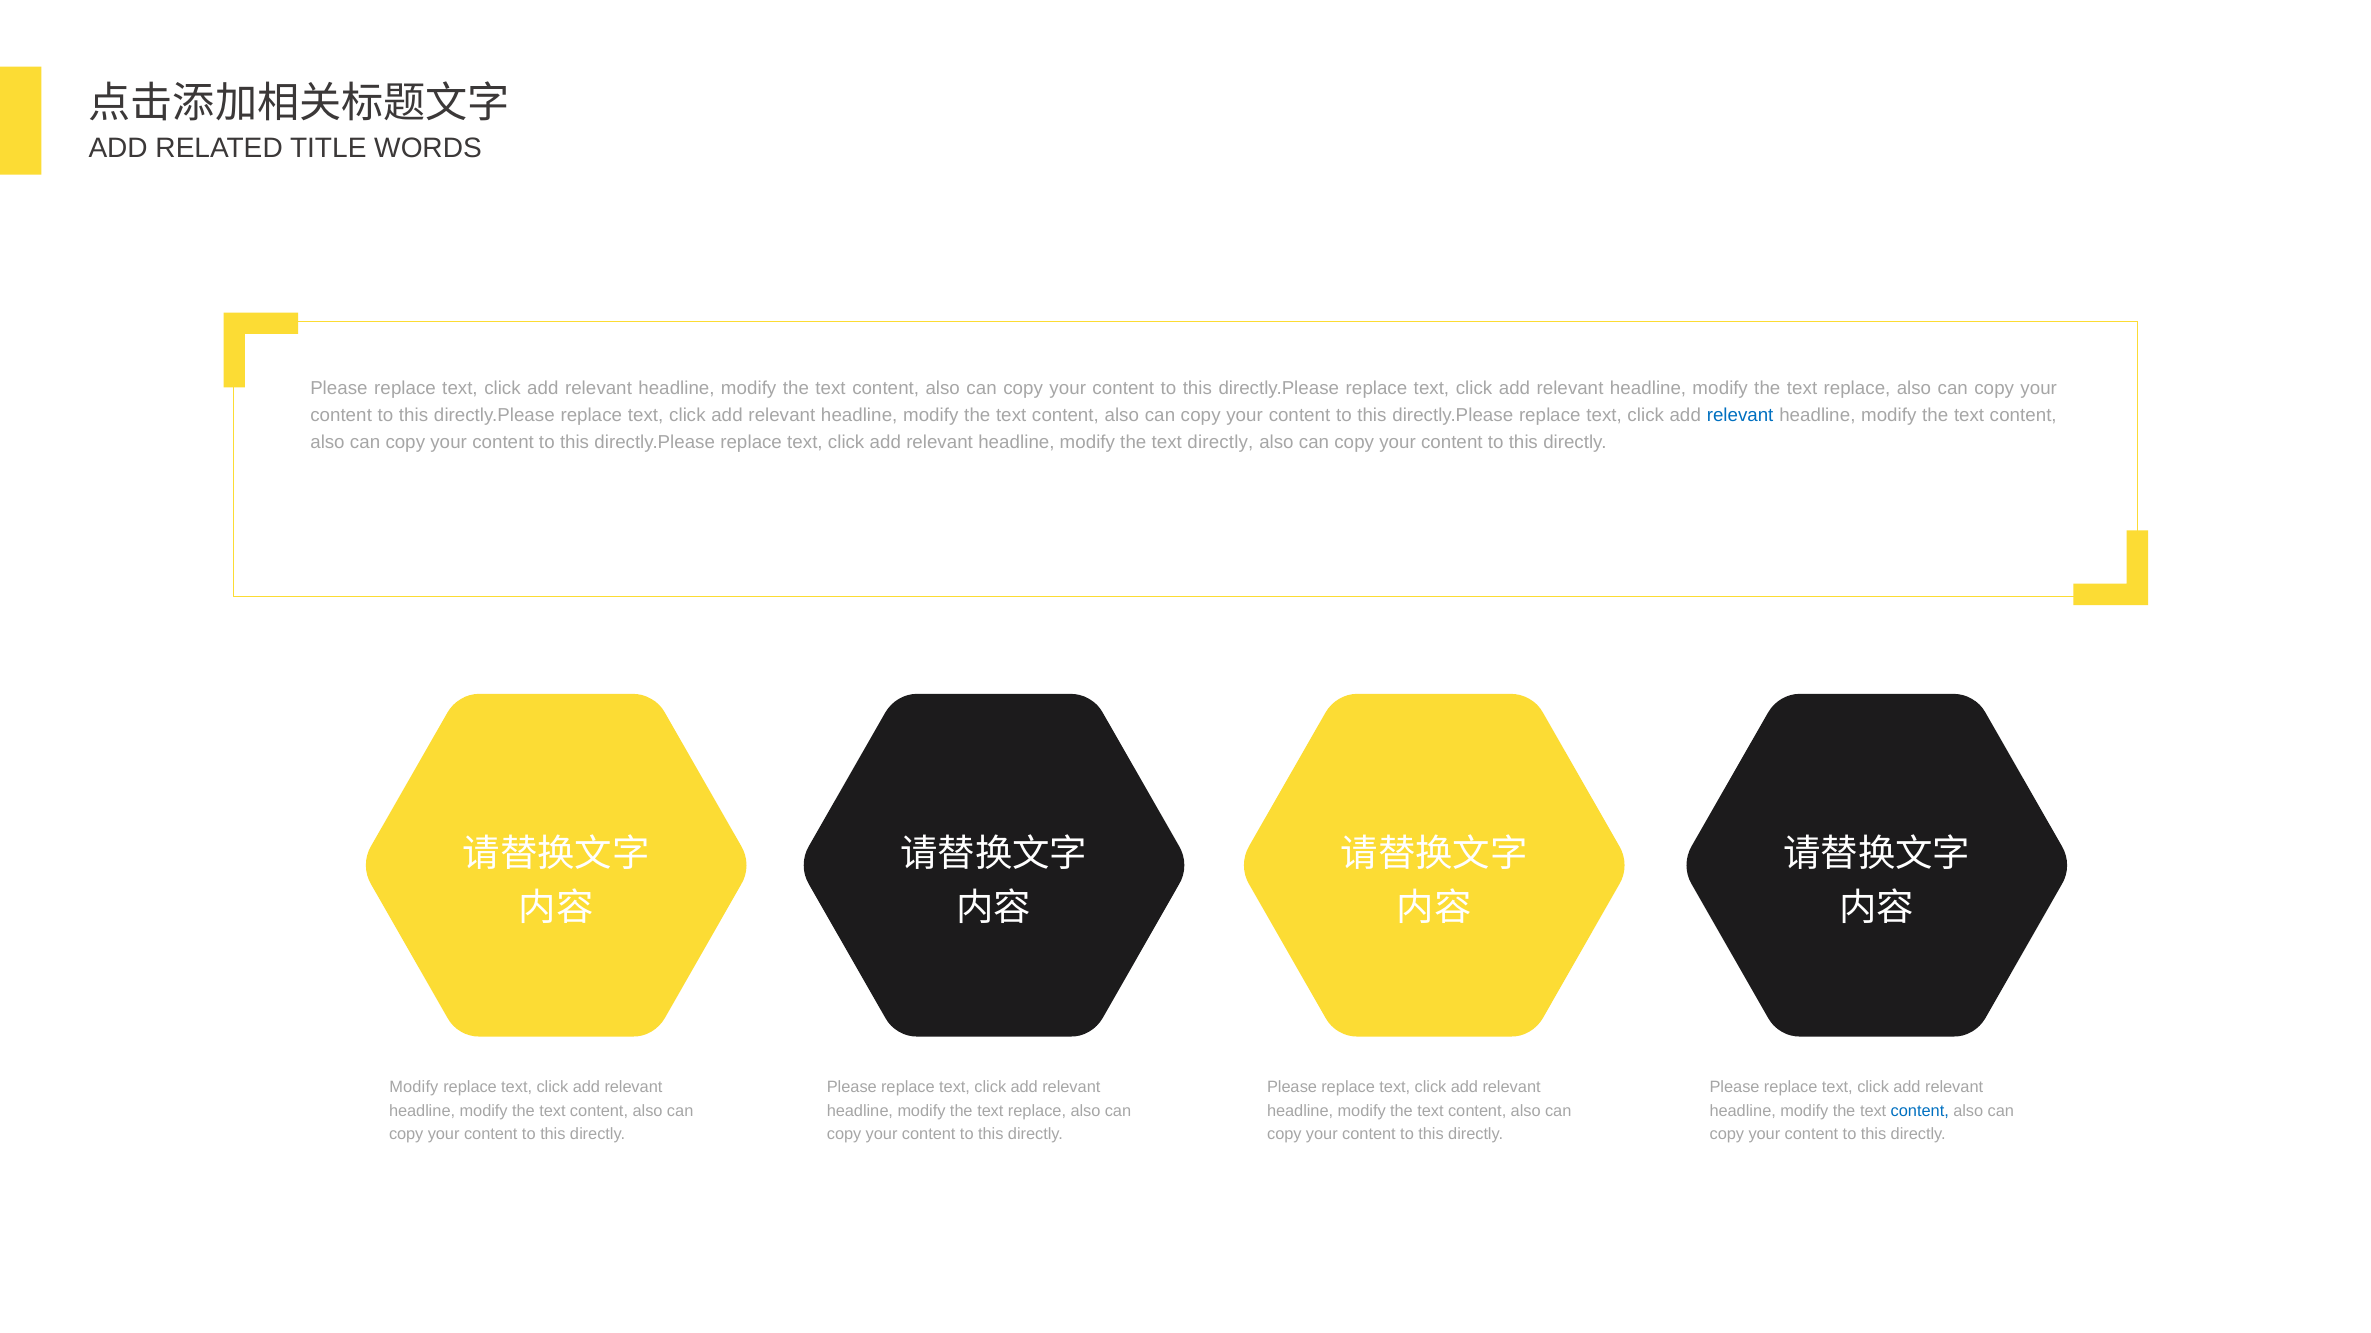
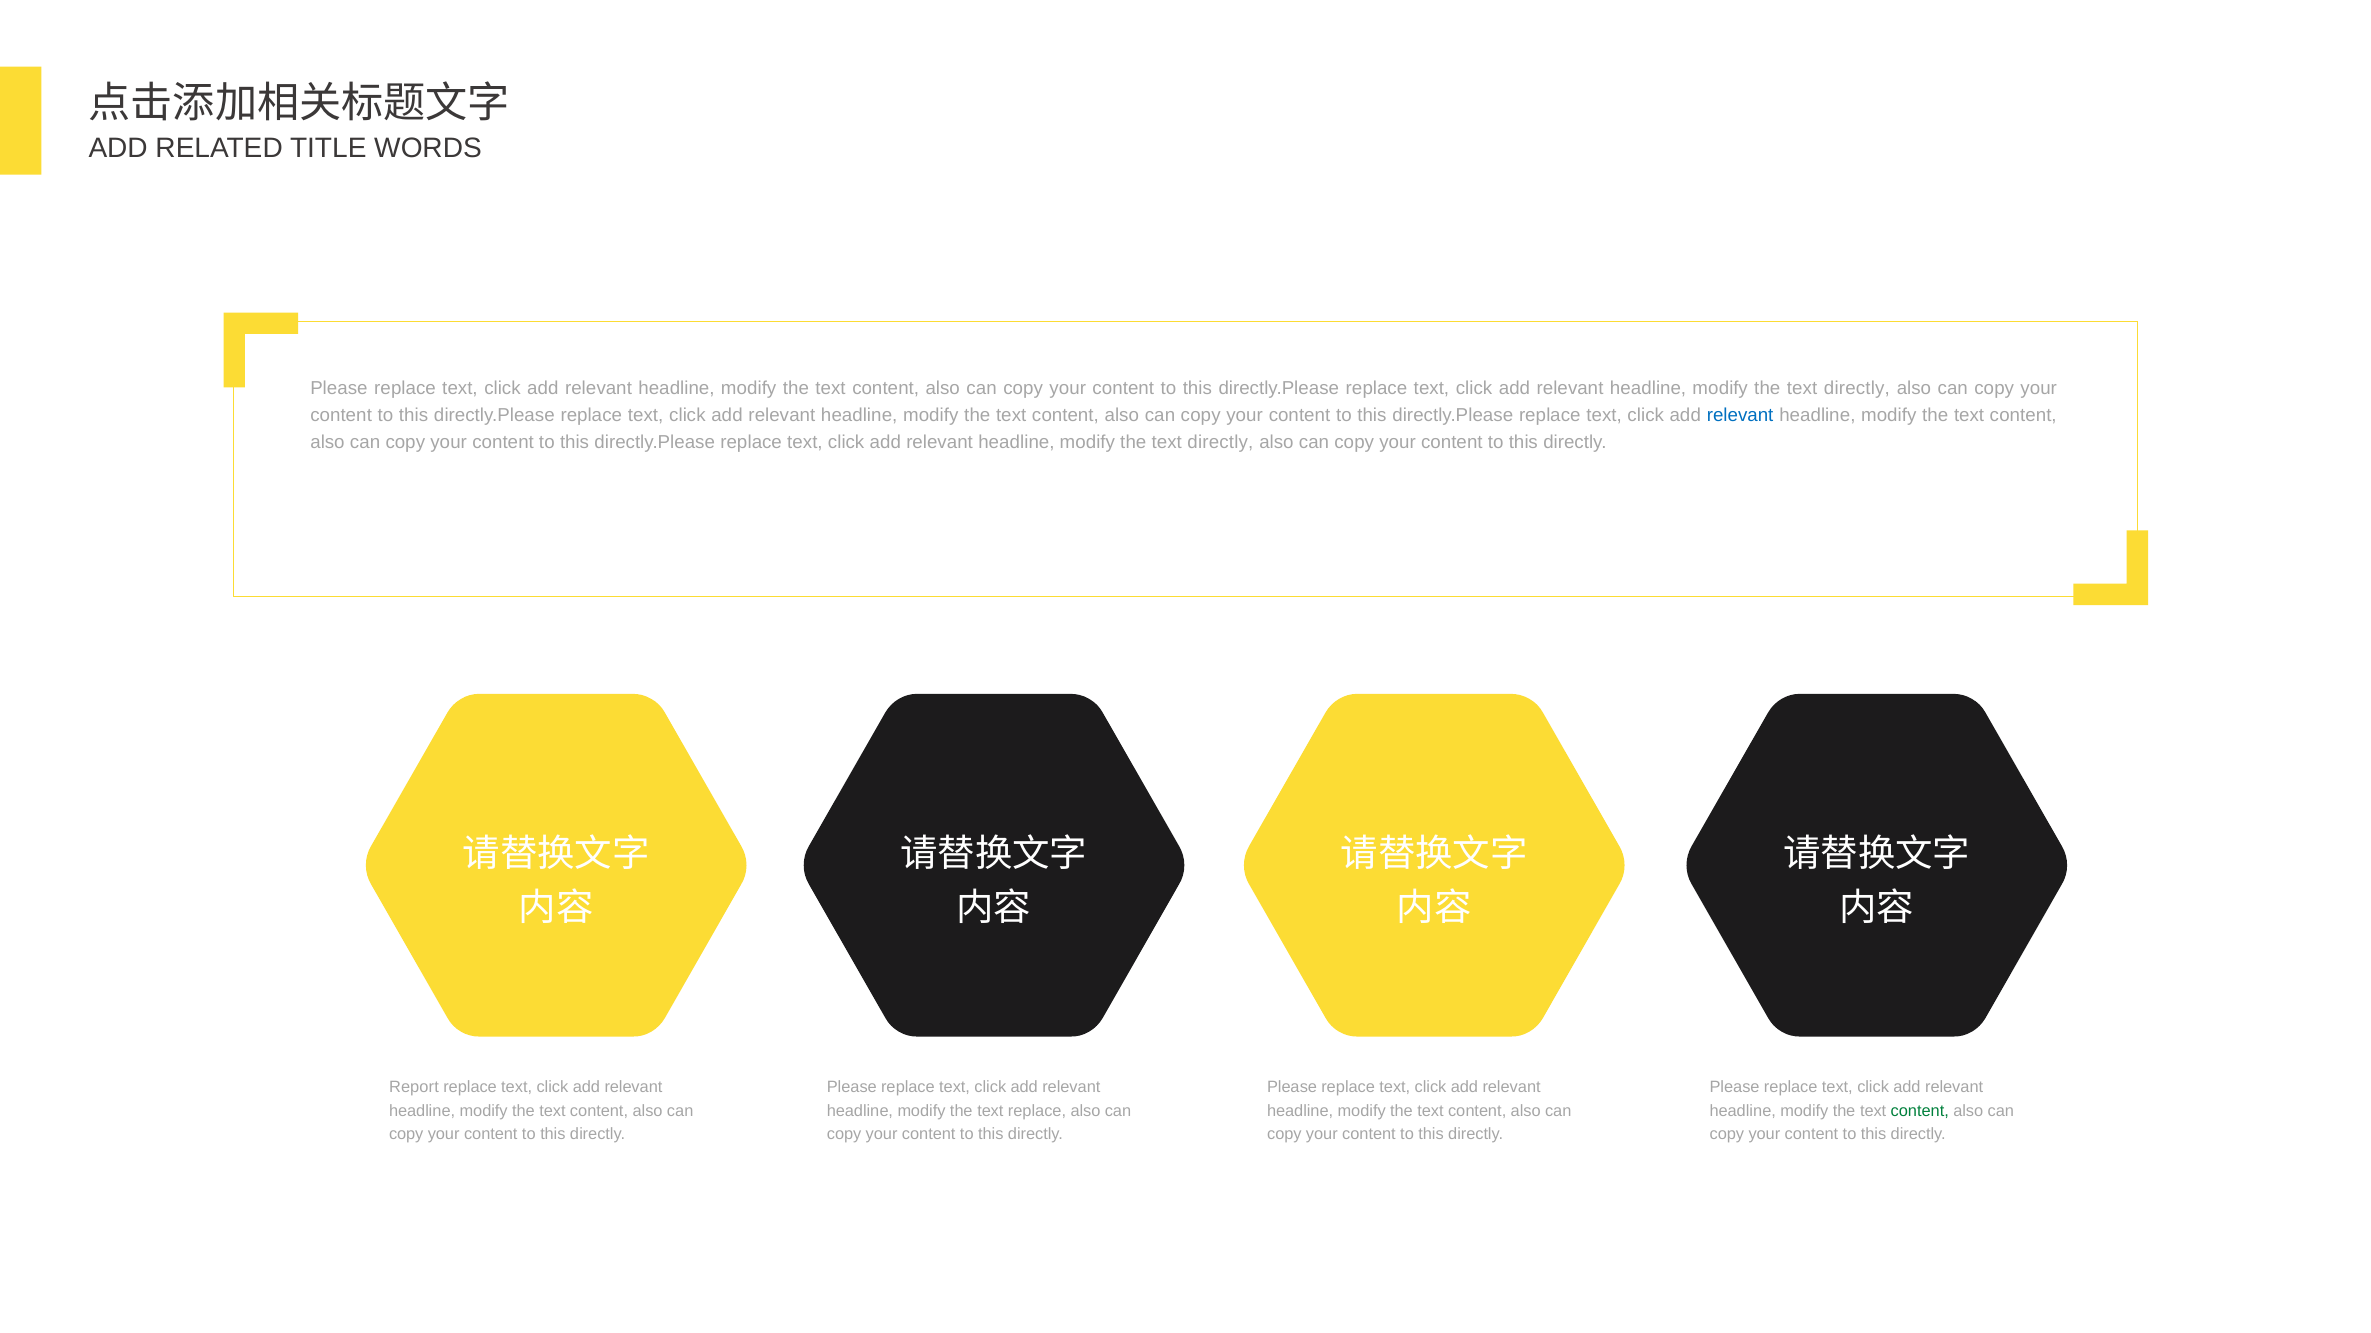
replace: replace -> directly (1857, 389)
Modify: Modify -> Report (414, 1088)
content colour: blue -> green (1920, 1111)
